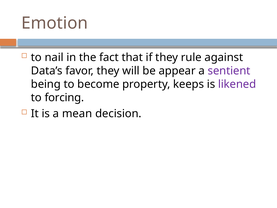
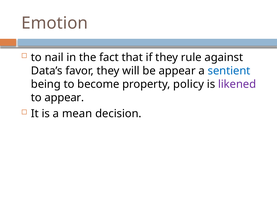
sentient colour: purple -> blue (229, 71)
keeps: keeps -> policy (189, 84)
to forcing: forcing -> appear (64, 97)
